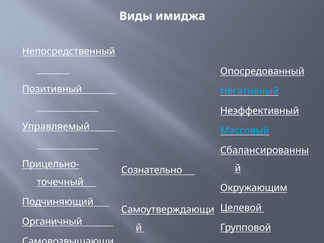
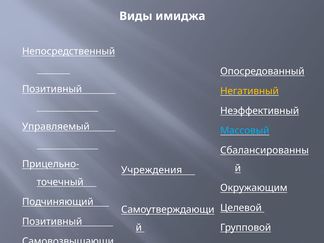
Негативный colour: light blue -> yellow (249, 91)
Сознательно: Сознательно -> Учреждения (152, 170)
Органичный: Органичный -> Позитивный (52, 222)
